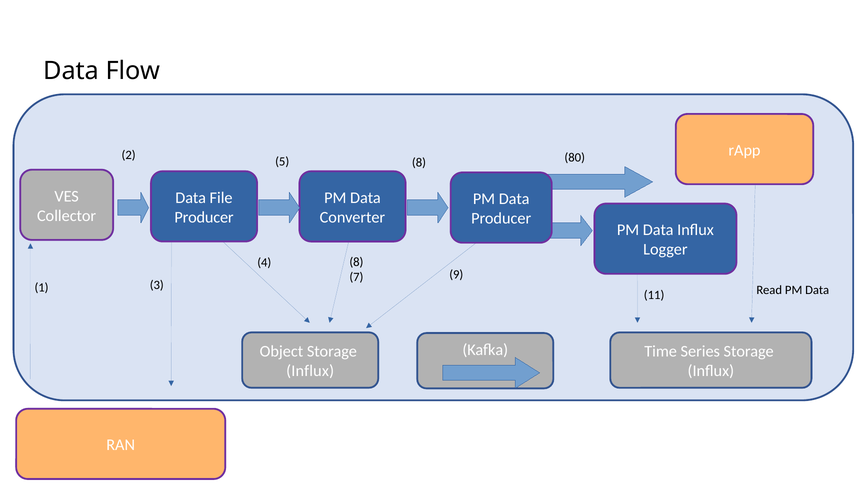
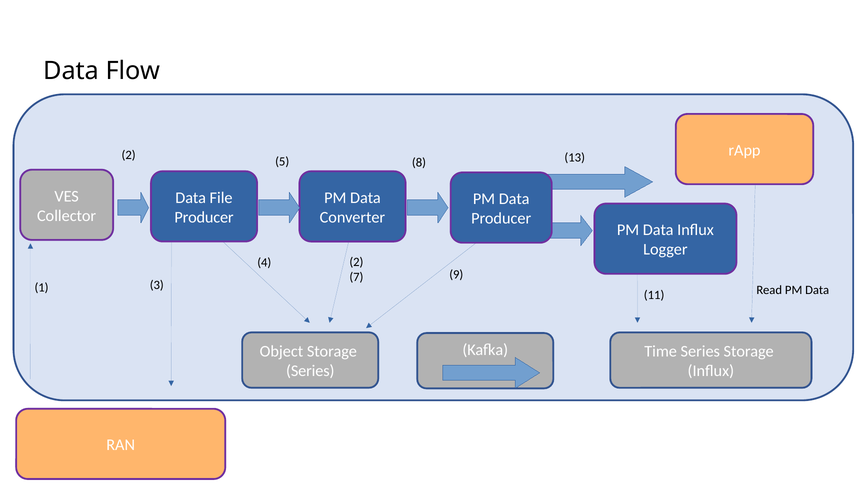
80: 80 -> 13 (575, 158)
4 8: 8 -> 2 (356, 262)
Influx: Influx -> Series (310, 371)
